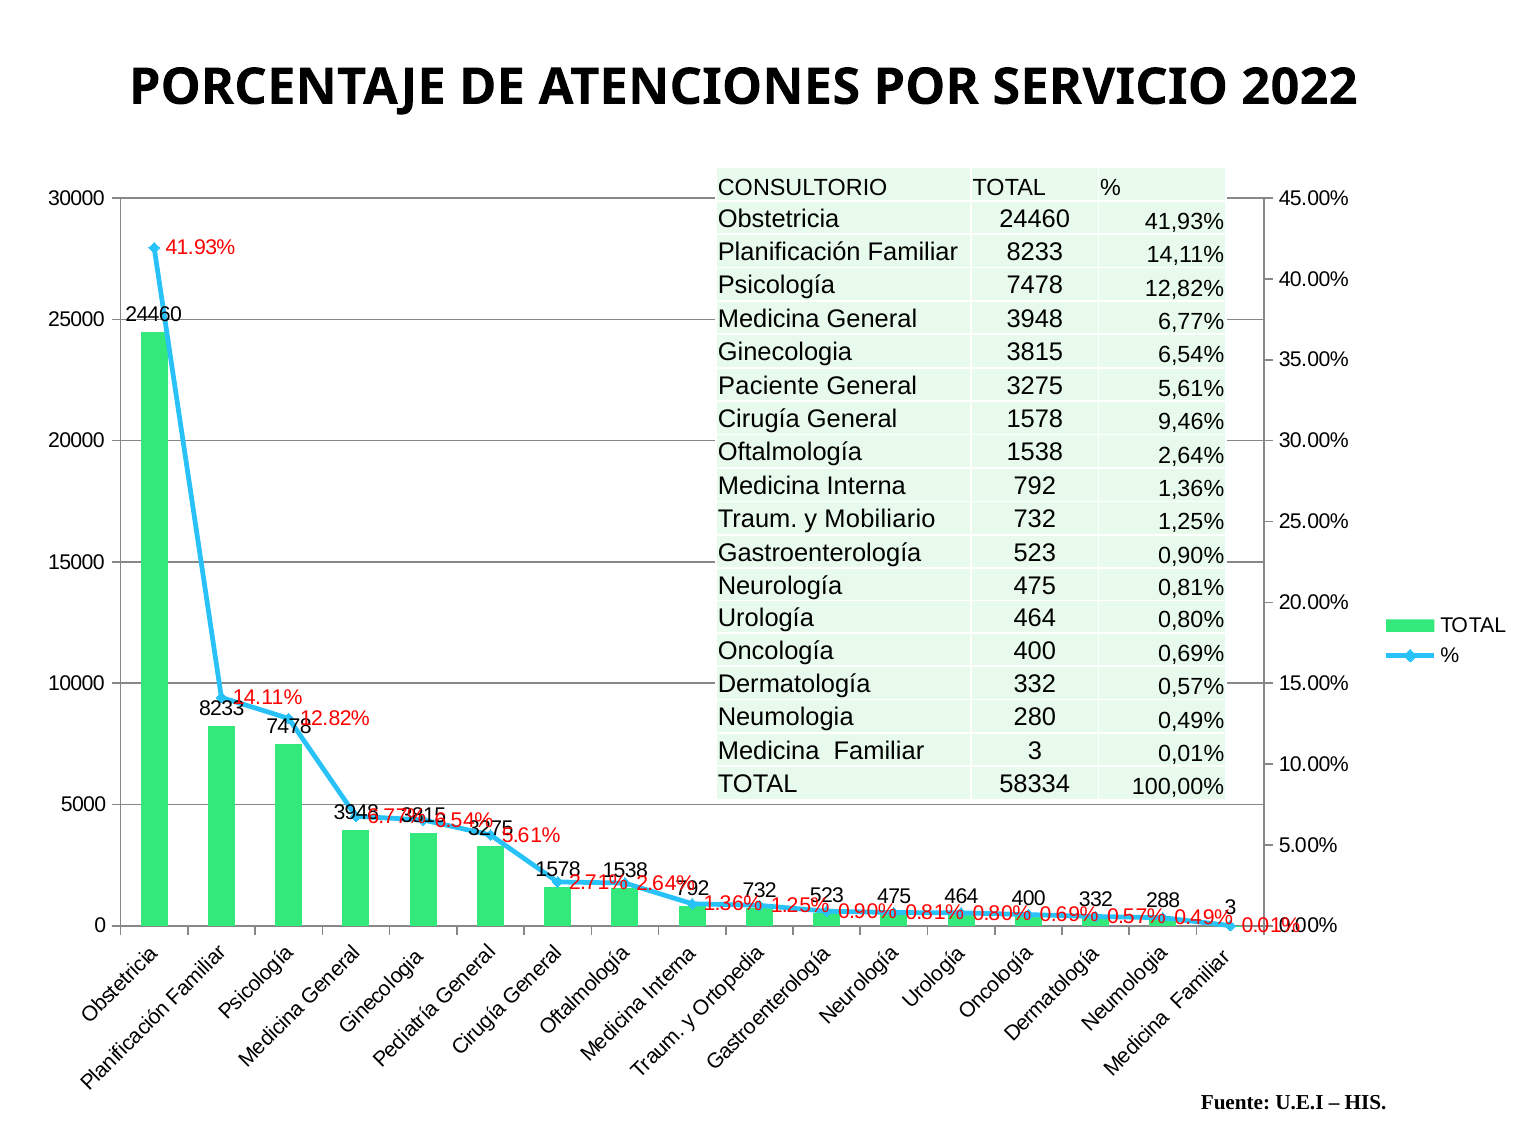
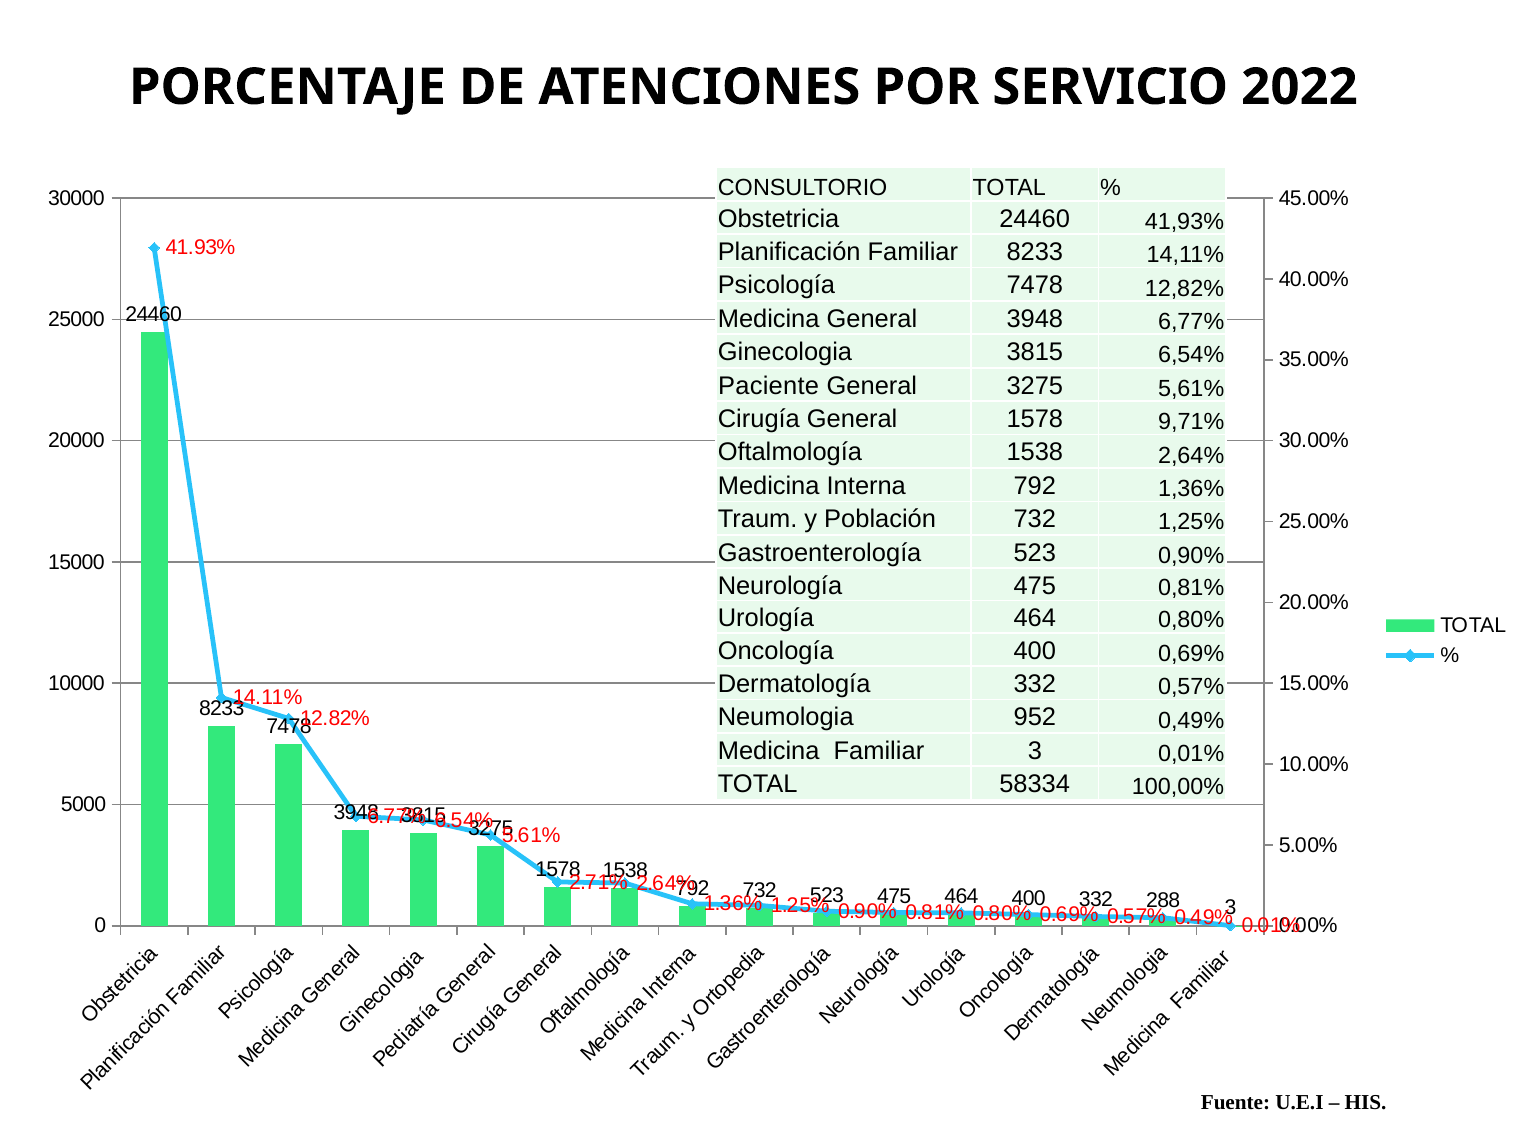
9,46%: 9,46% -> 9,71% (1191, 422)
Mobiliario: Mobiliario -> Población (880, 519)
280: 280 -> 952 (1035, 717)
